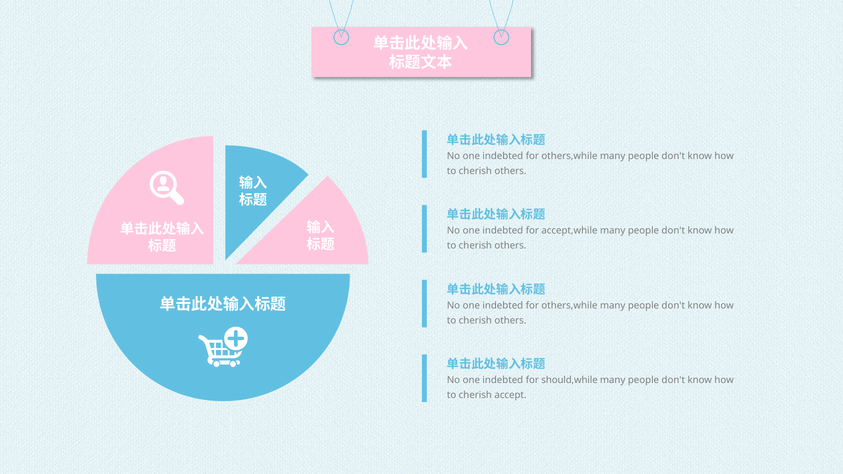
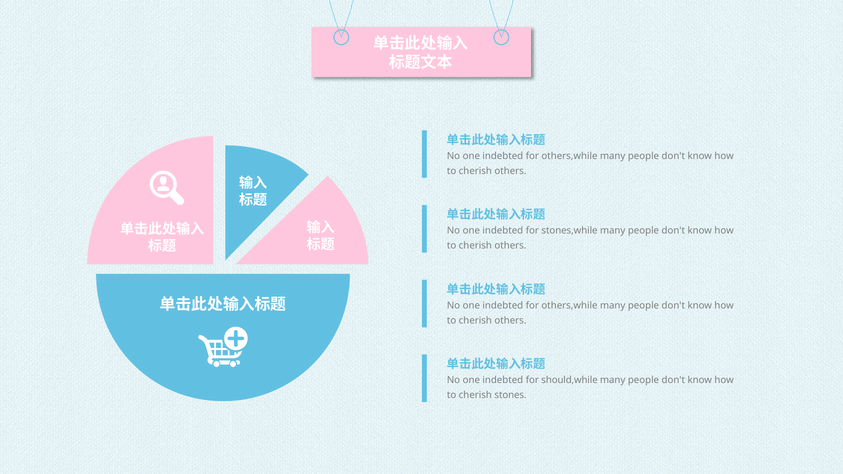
accept,while: accept,while -> stones,while (570, 231)
accept: accept -> stones (511, 395)
